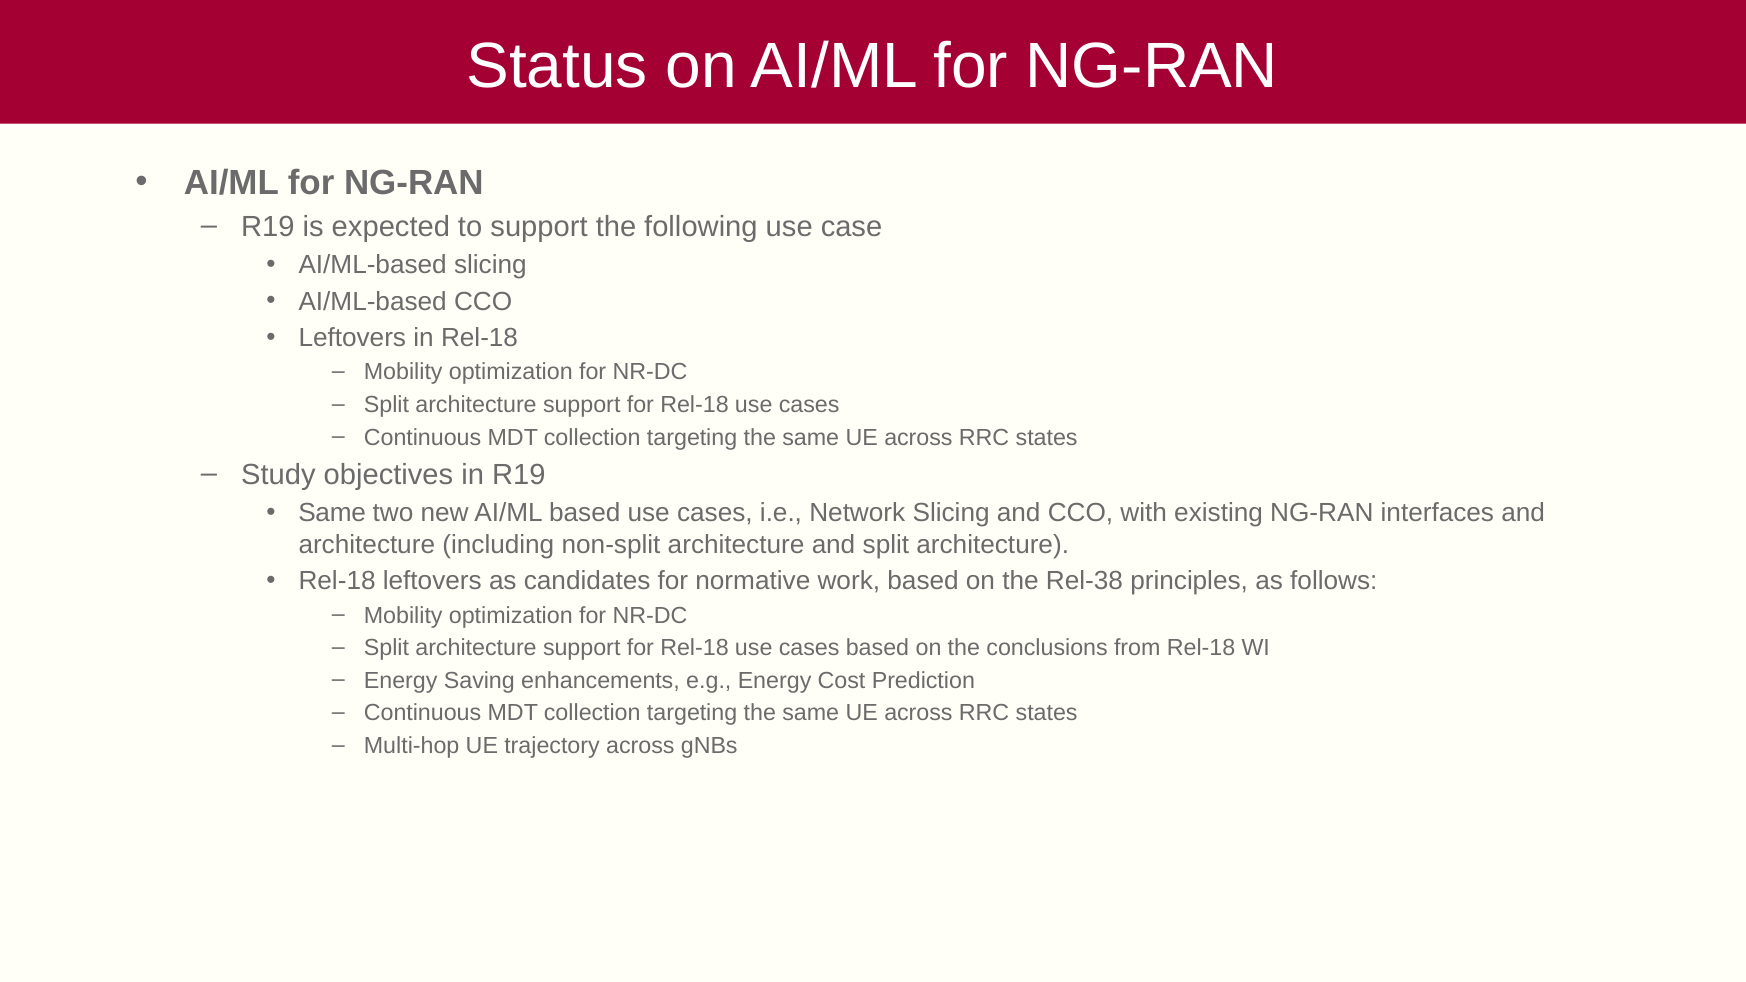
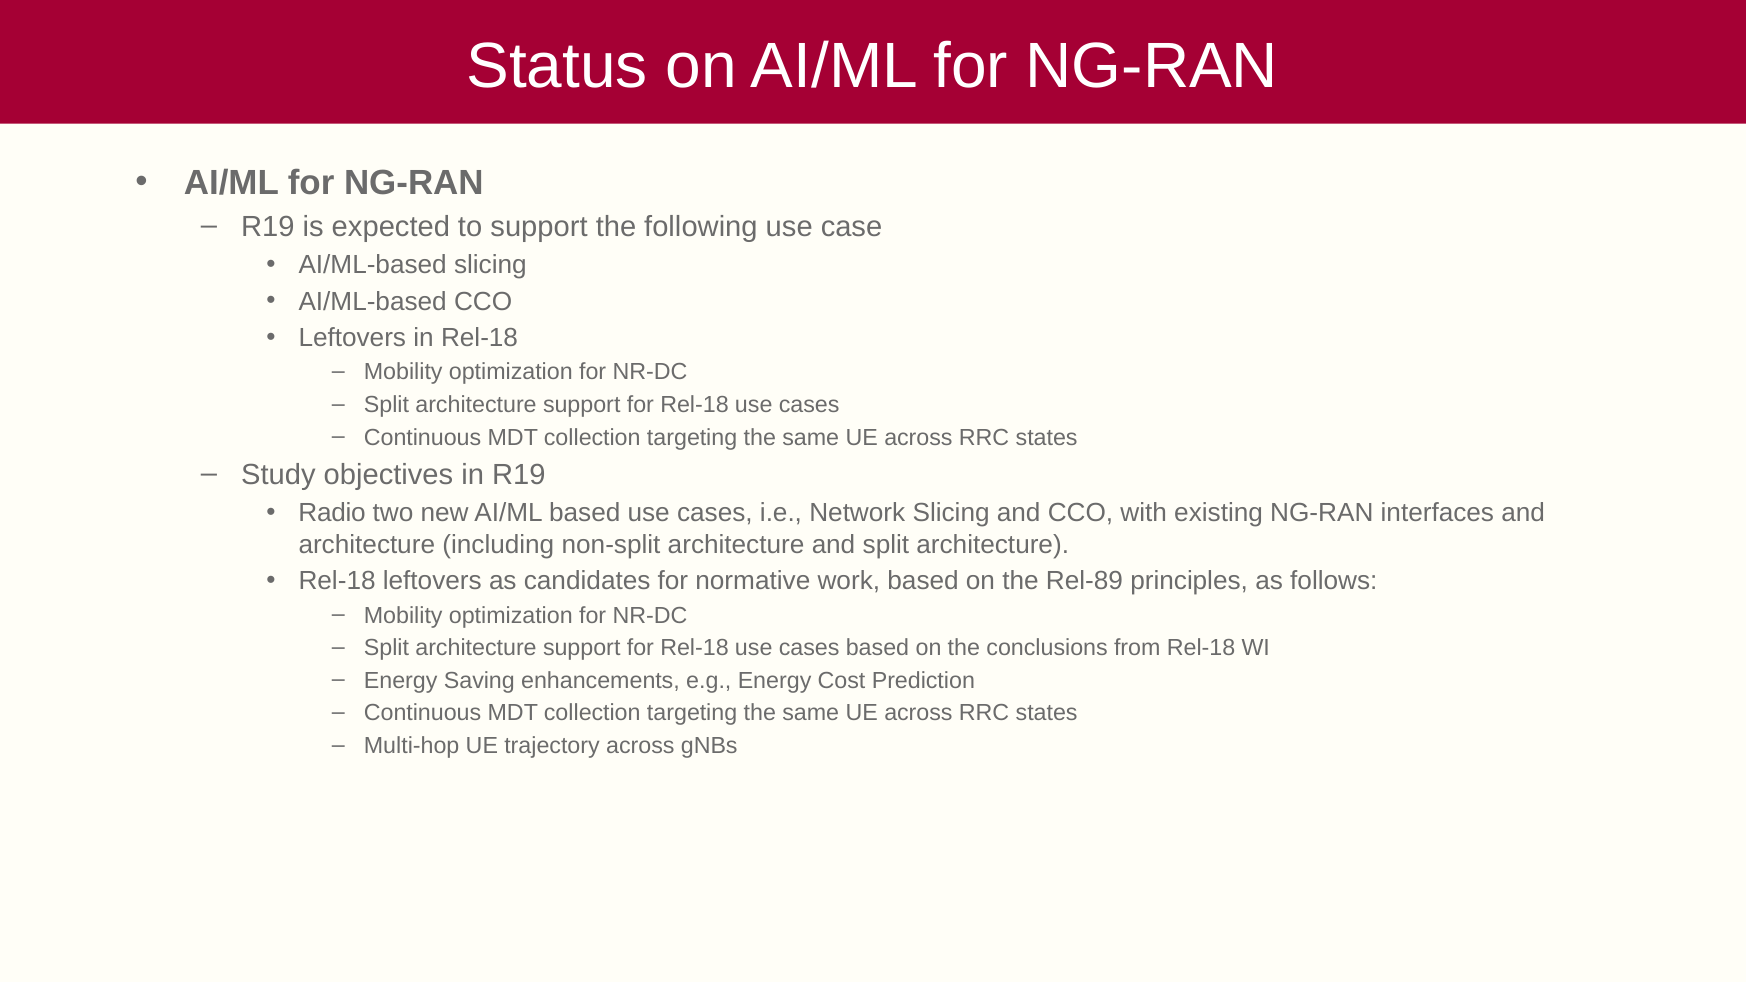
Same: Same -> Radio (332, 513)
Rel-38: Rel-38 -> Rel-89 (1084, 581)
